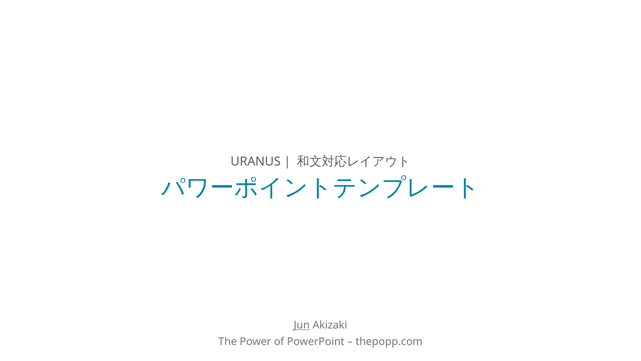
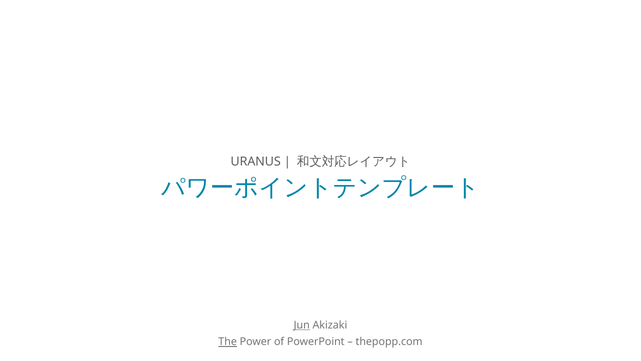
The underline: none -> present (228, 341)
